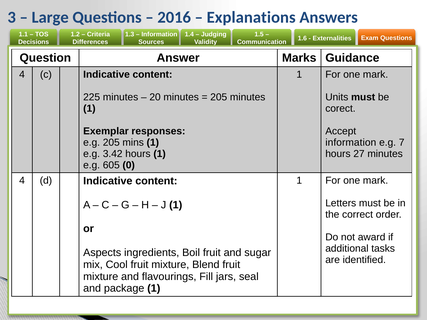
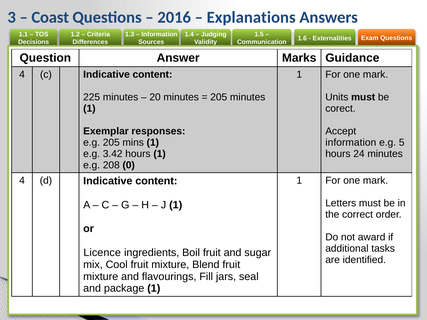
Large: Large -> Coast (50, 17)
7: 7 -> 5 (402, 143)
27: 27 -> 24 (359, 154)
605: 605 -> 208 (111, 165)
Aspects: Aspects -> Licence (102, 253)
